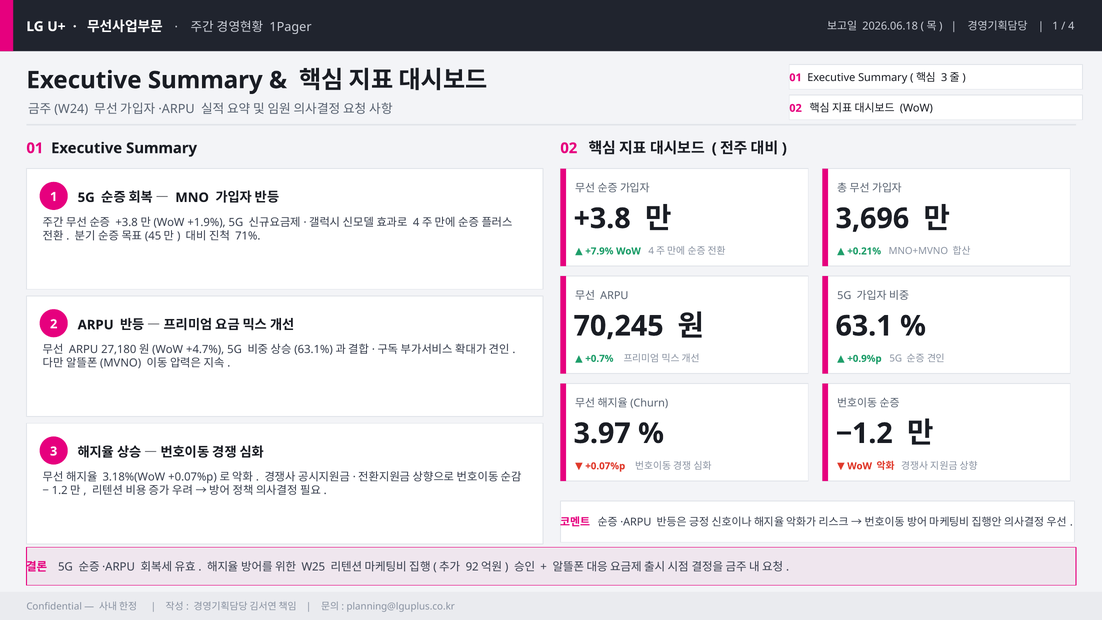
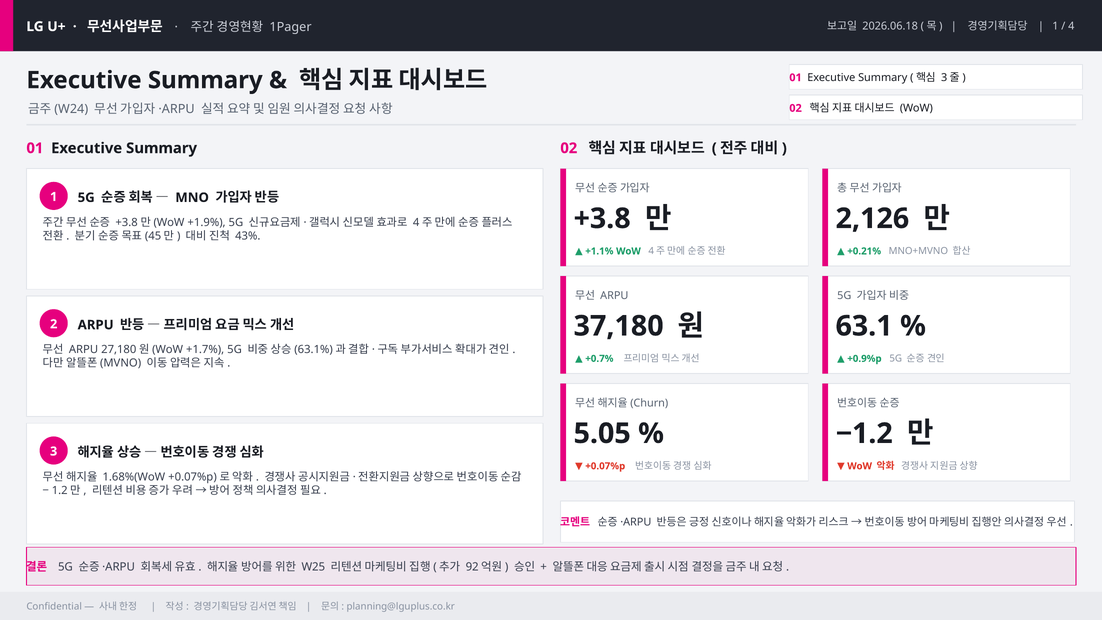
3,696: 3,696 -> 2,126 (872, 219)
71%: 71% -> 43% (248, 236)
+7.9%: +7.9% -> +1.1% (599, 251)
70,245: 70,245 -> 37,180 (619, 326)
+4.7%: +4.7% -> +1.7% (205, 350)
3.97: 3.97 -> 5.05 (602, 433)
3.18%(WoW: 3.18%(WoW -> 1.68%(WoW (134, 477)
